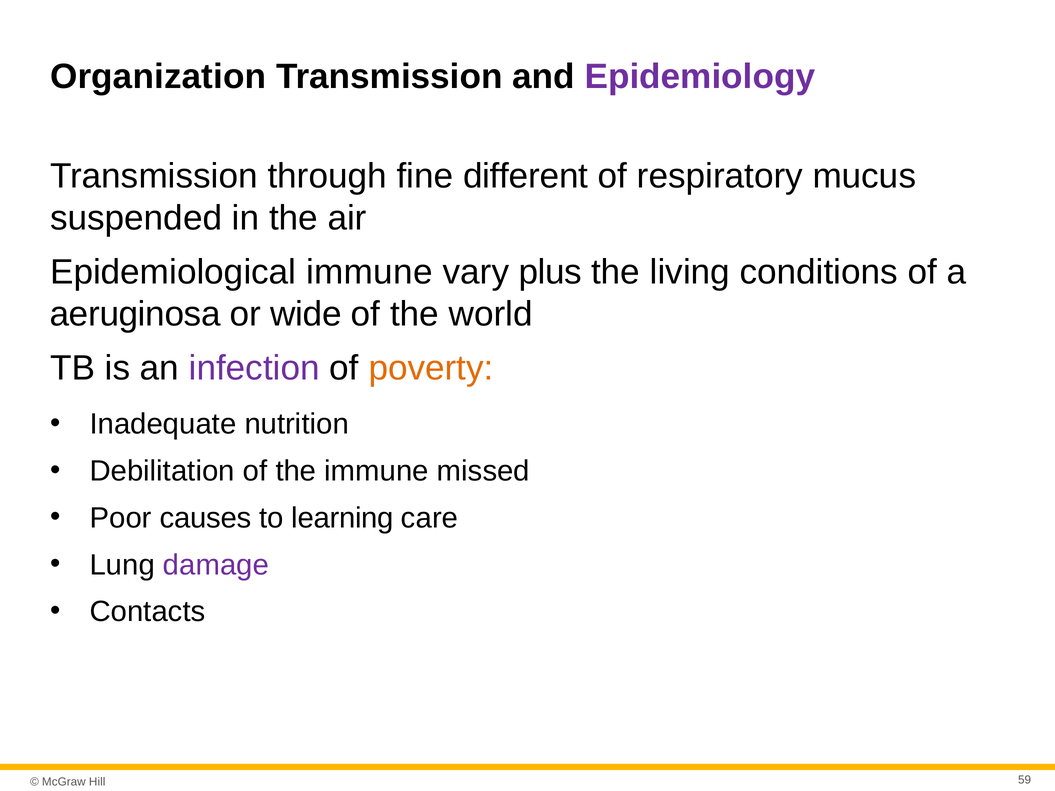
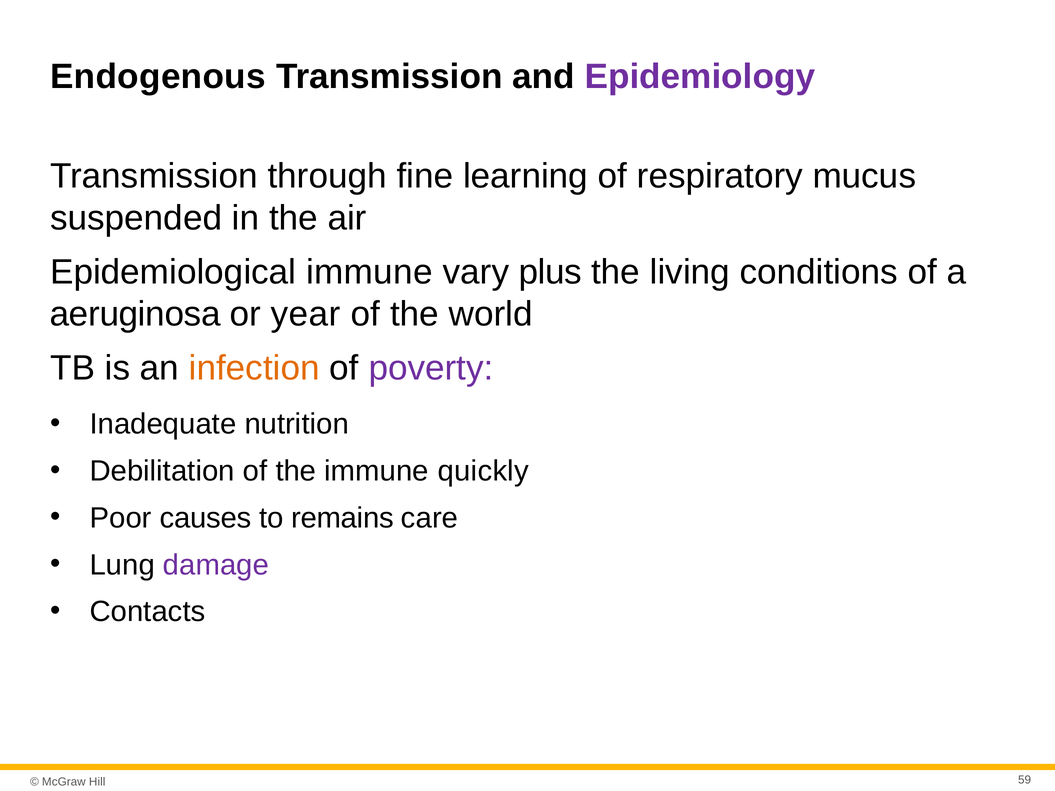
Organization: Organization -> Endogenous (158, 77)
different: different -> learning (526, 176)
wide: wide -> year (306, 314)
infection colour: purple -> orange (254, 368)
poverty colour: orange -> purple (431, 368)
missed: missed -> quickly (483, 471)
learning: learning -> remains (342, 518)
